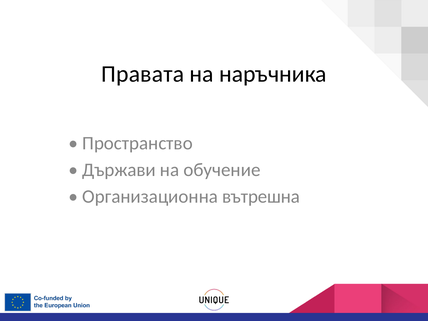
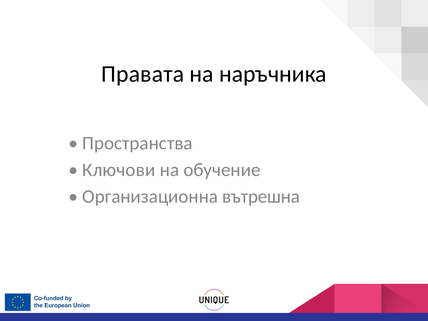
Пространство: Пространство -> Пространства (137, 143)
Държави: Държави -> Ключови (119, 170)
